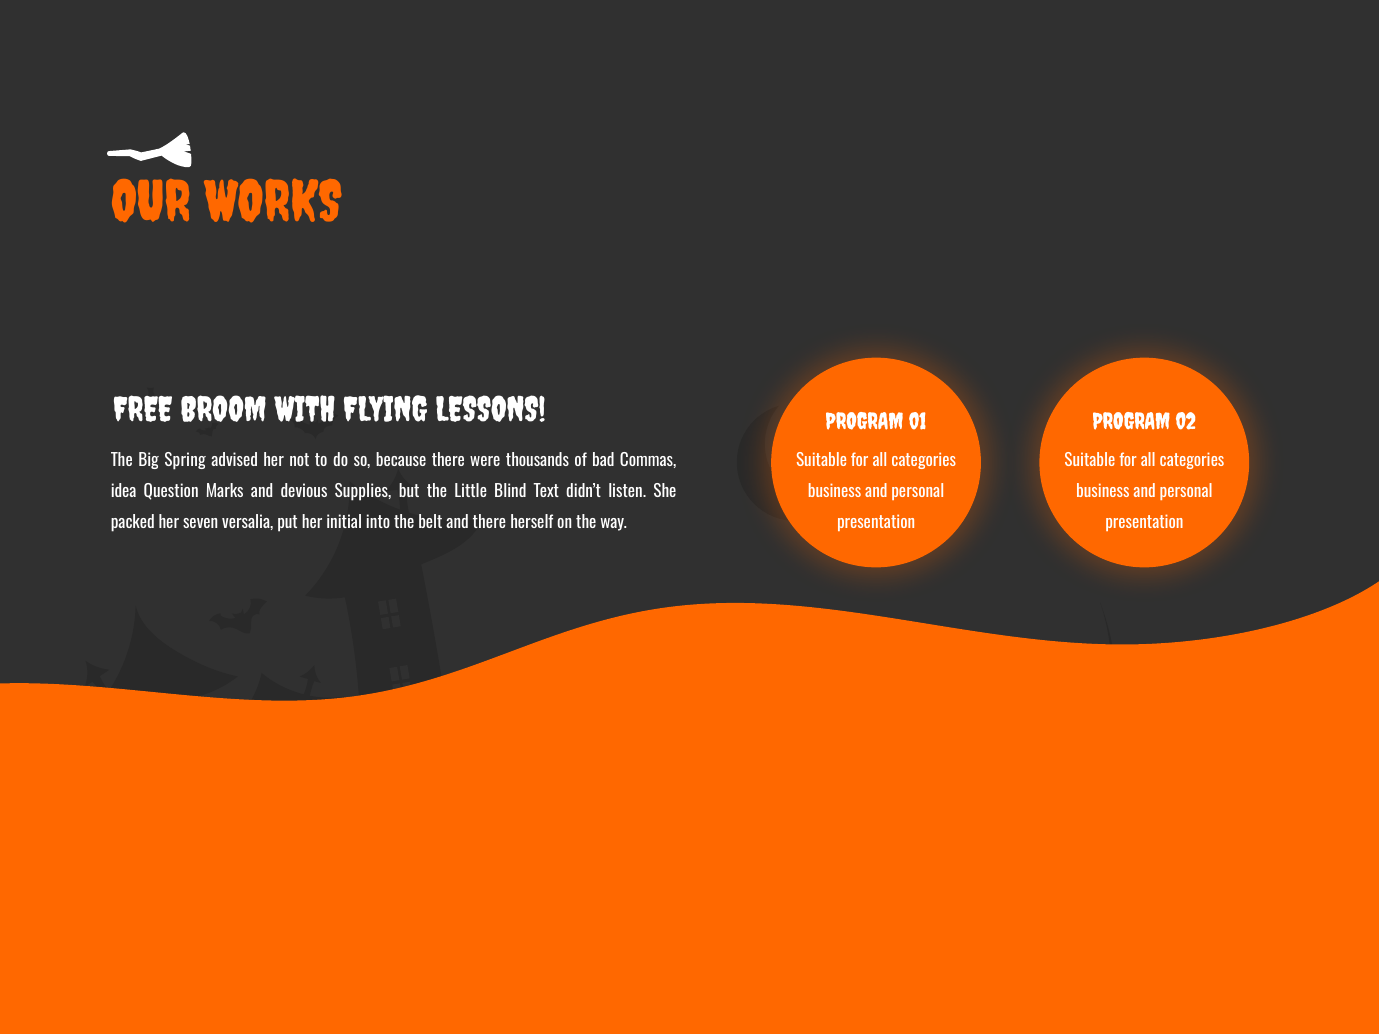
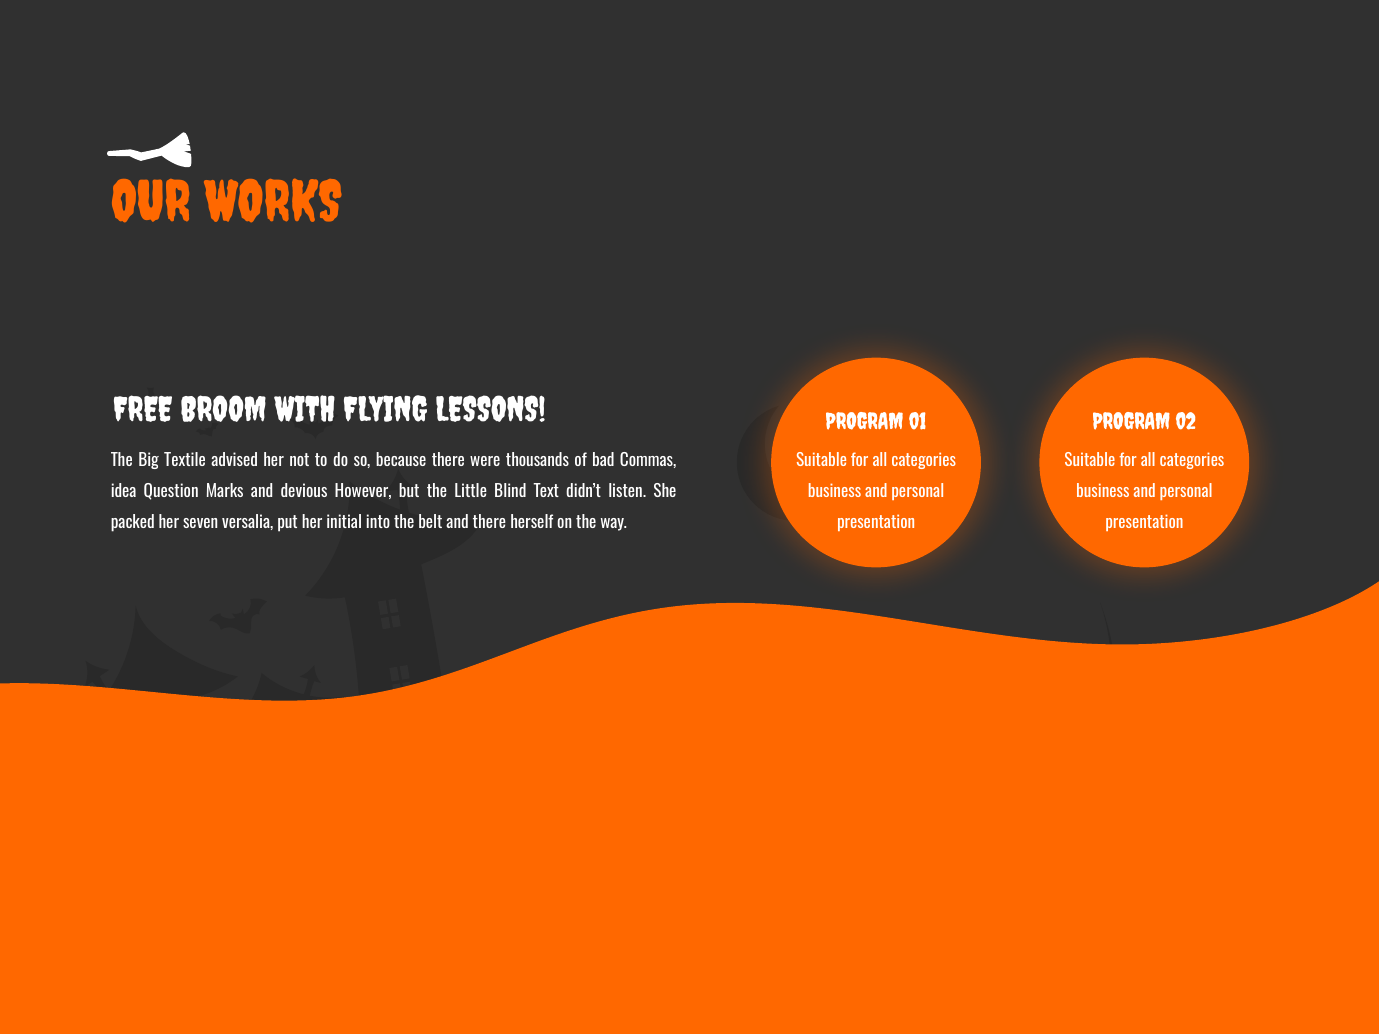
Spring: Spring -> Textile (185, 461)
Supplies: Supplies -> However (363, 492)
